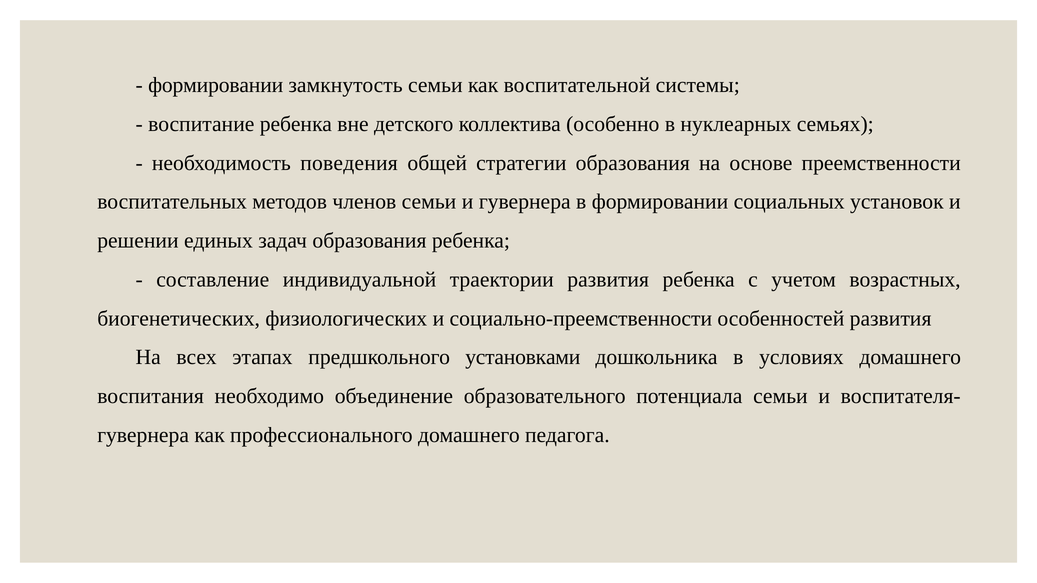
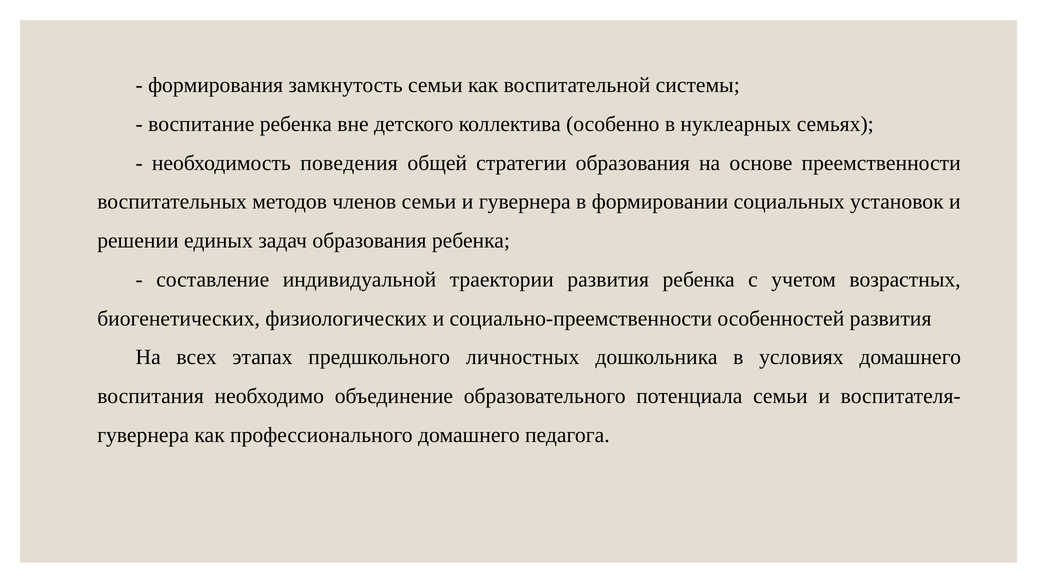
формировании: формировании -> формирования (216, 85)
установками: установками -> личностных (523, 357)
